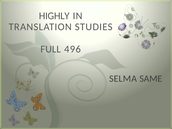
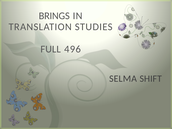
HIGHLY: HIGHLY -> BRINGS (54, 16)
SAME: SAME -> SHIFT (151, 79)
